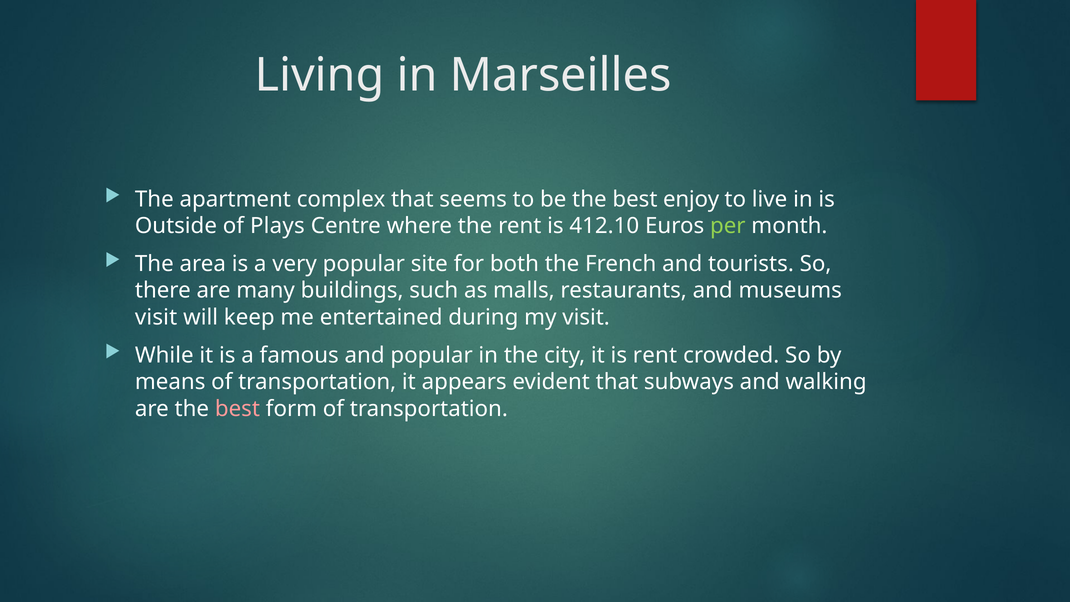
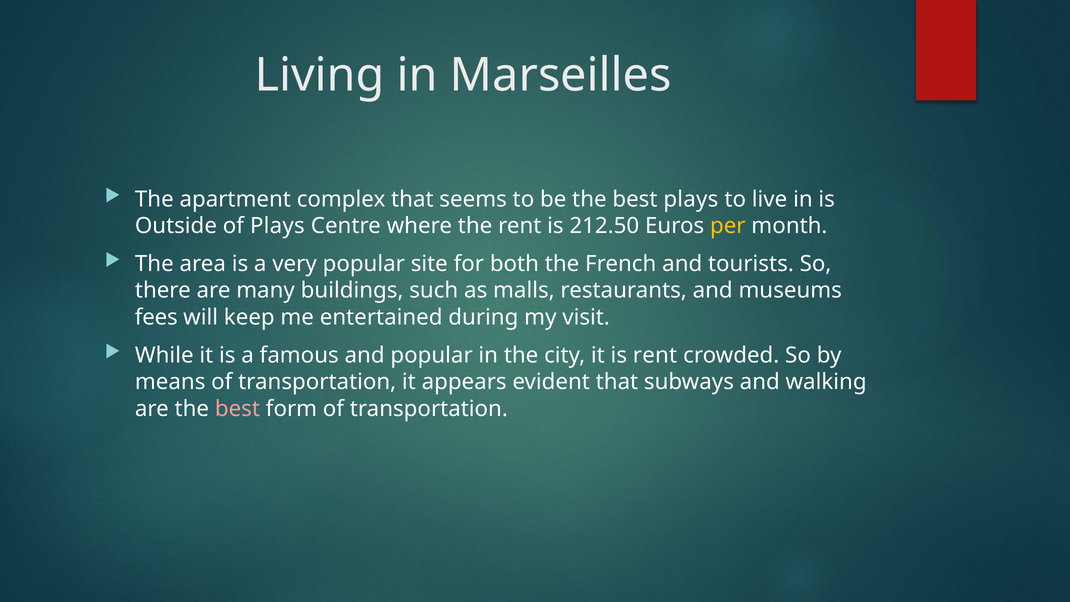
best enjoy: enjoy -> plays (691, 199)
412.10: 412.10 -> 212.50 (604, 226)
per colour: light green -> yellow (728, 226)
visit: visit -> fees (156, 317)
